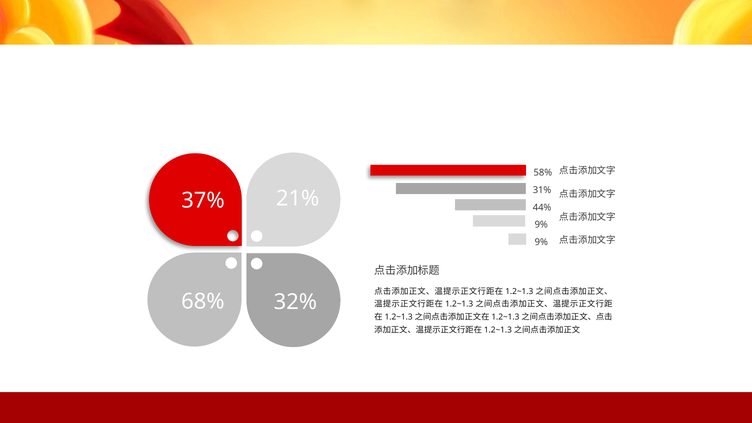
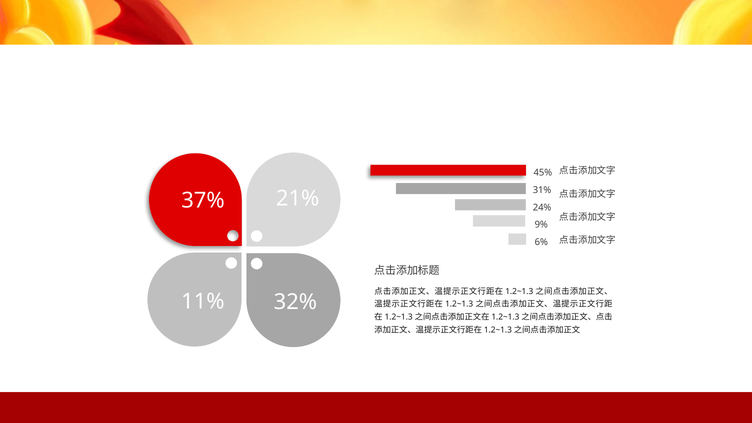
58%: 58% -> 45% (543, 173)
44%: 44% -> 24% (542, 207)
9%: 9% -> 6% (541, 242)
68%: 68% -> 11% (203, 301)
